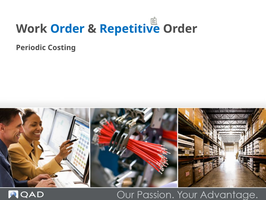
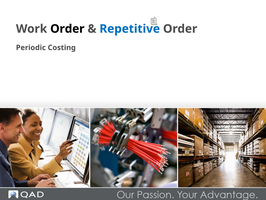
Order colour: blue -> black (67, 29)
